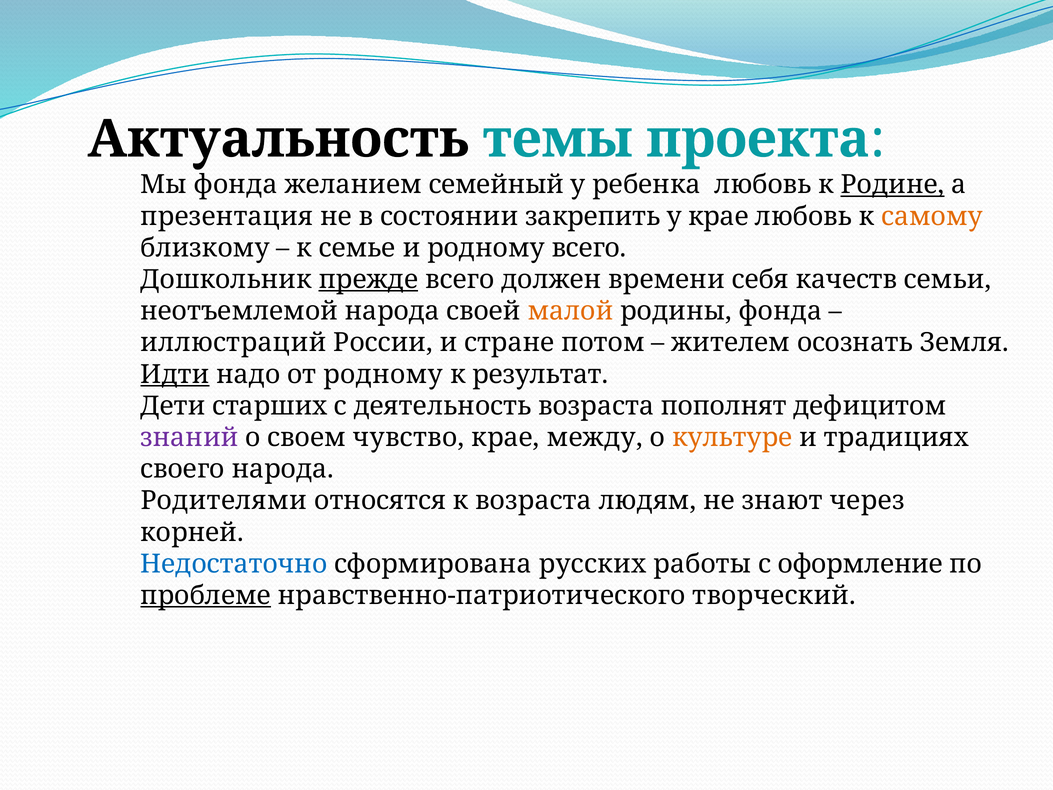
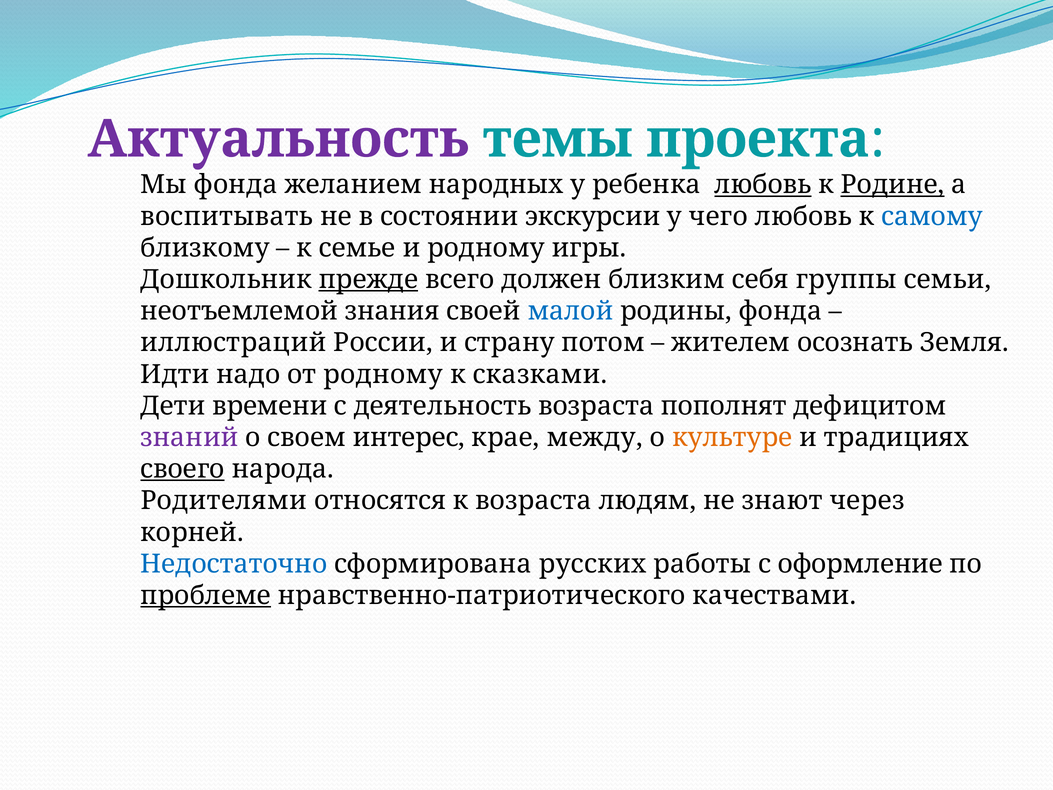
Актуальность colour: black -> purple (278, 139)
семейный: семейный -> народных (496, 185)
любовь underline: none -> present (763, 185)
презентация: презентация -> воспитывать (227, 216)
закрепить: закрепить -> экскурсии (593, 216)
у крае: крае -> чего (718, 216)
самому colour: orange -> blue (932, 216)
родному всего: всего -> игры (589, 248)
времени: времени -> близким (667, 279)
качеств: качеств -> группы (846, 279)
неотъемлемой народа: народа -> знания (392, 311)
малой colour: orange -> blue (570, 311)
стране: стране -> страну (509, 343)
Идти underline: present -> none (175, 374)
результат: результат -> сказками (540, 374)
старших: старших -> времени (270, 406)
чувство: чувство -> интерес (409, 437)
своего underline: none -> present (183, 469)
творческий: творческий -> качествами (774, 595)
